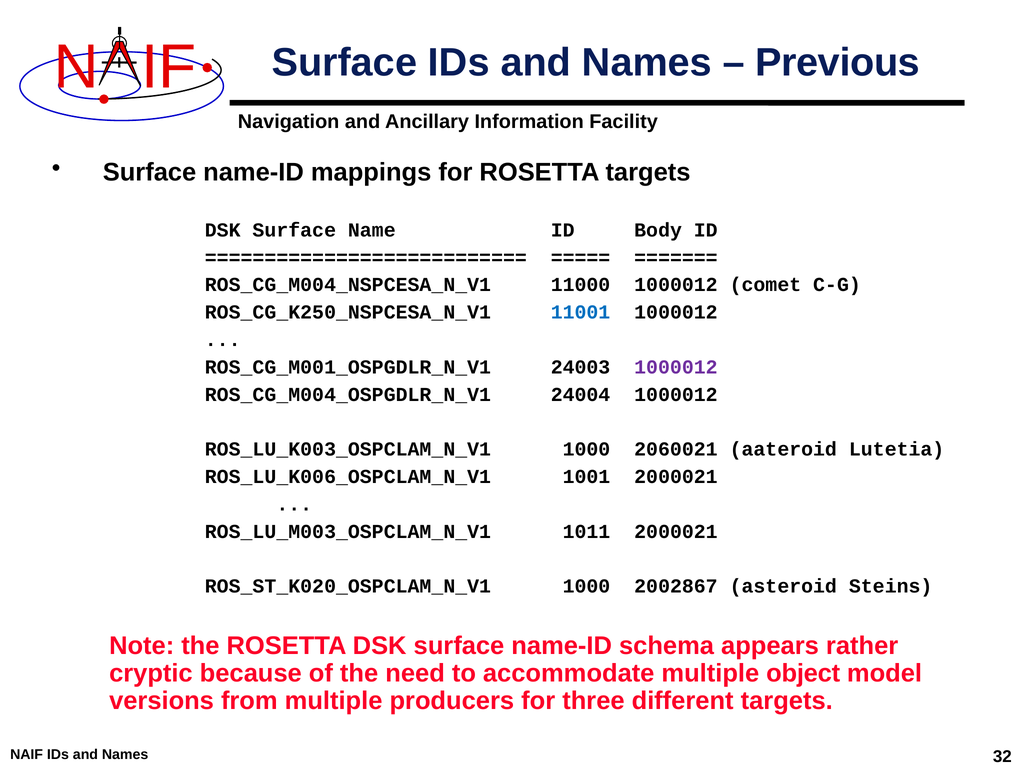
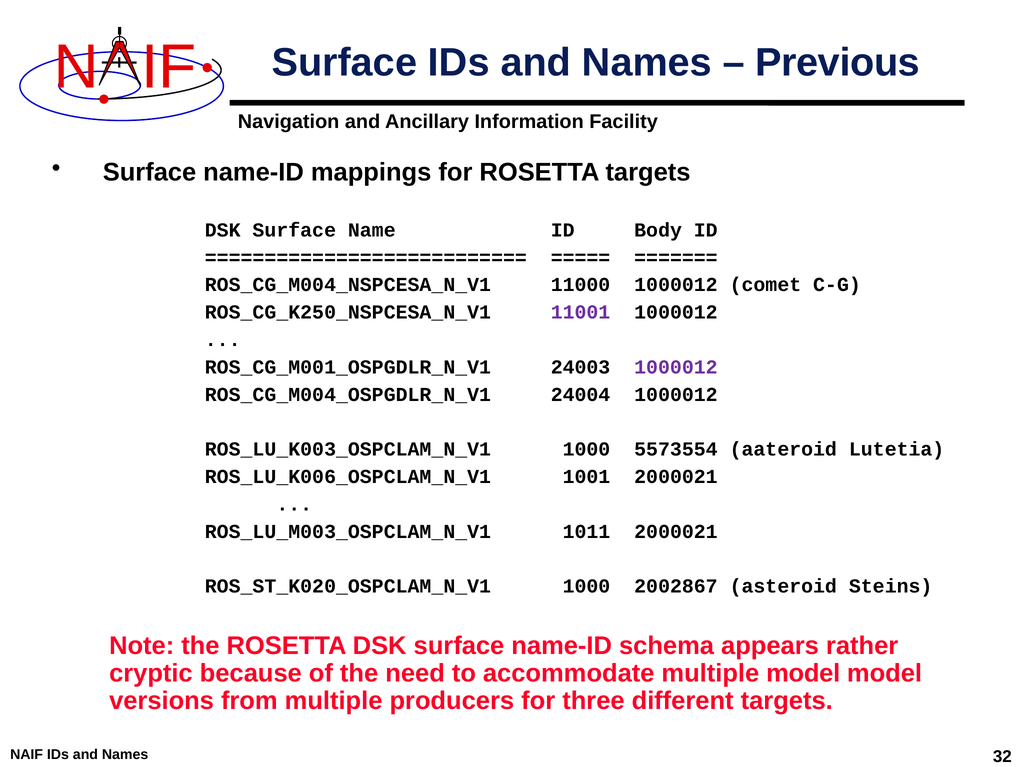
11001 colour: blue -> purple (581, 312)
2060021: 2060021 -> 5573554 (676, 449)
multiple object: object -> model (803, 673)
